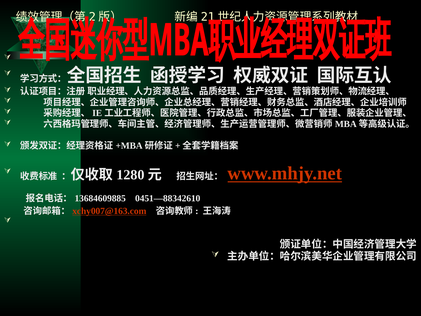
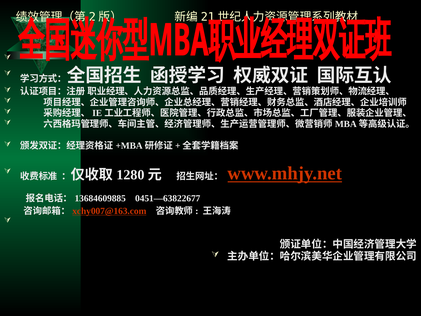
0451—88342610: 0451—88342610 -> 0451—63822677 (168, 198)
